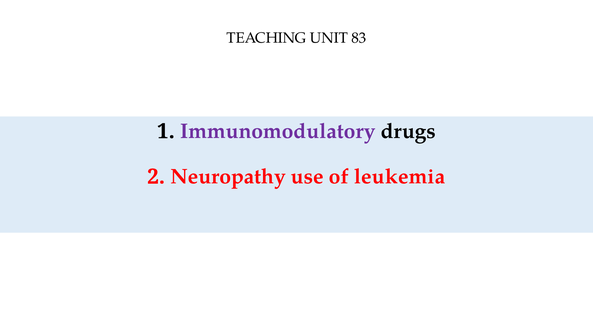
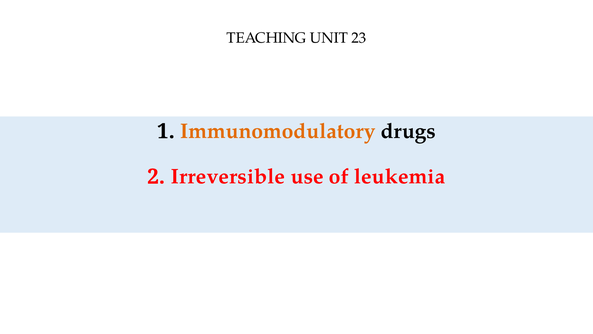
83: 83 -> 23 (359, 38)
Immunomodulatory colour: purple -> orange (278, 131)
Neuropathy: Neuropathy -> Irreversible (228, 176)
